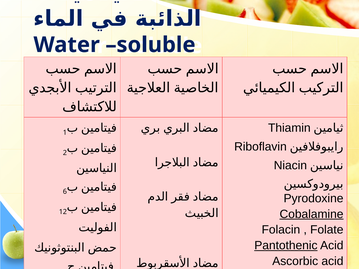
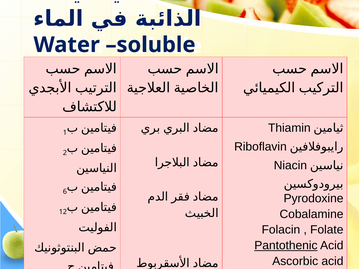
Cobalamine underline: present -> none (312, 214)
